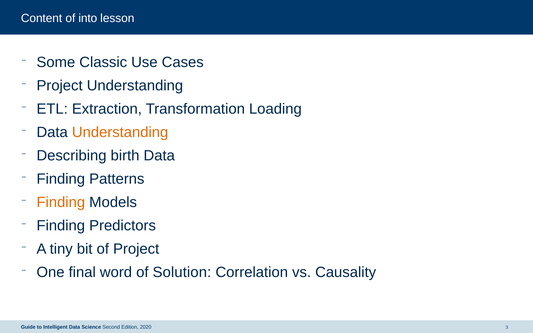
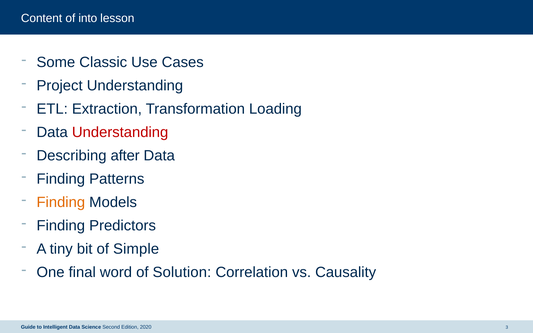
Understanding colour: orange -> red (120, 132)
birth: birth -> after (125, 156)
of Project: Project -> Simple (136, 249)
